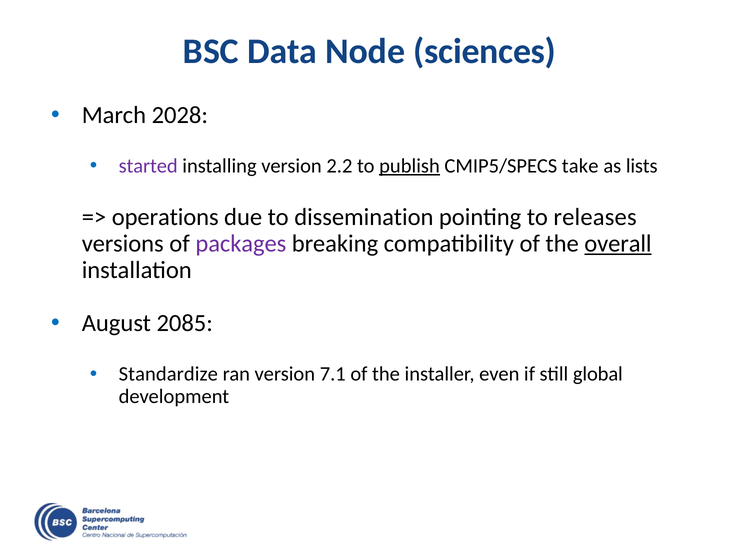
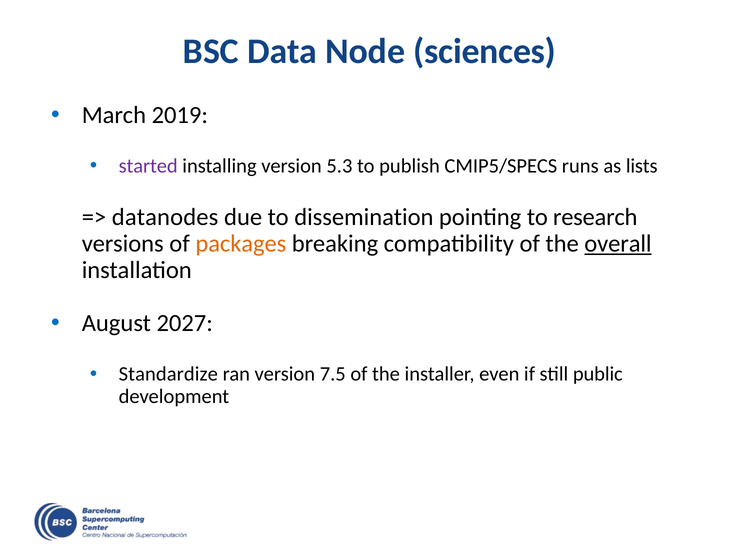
2028: 2028 -> 2019 (180, 115)
2.2: 2.2 -> 5.3 (339, 166)
publish underline: present -> none (409, 166)
take: take -> runs (580, 166)
operations: operations -> datanodes (165, 217)
releases: releases -> research (595, 217)
packages colour: purple -> orange (241, 243)
2085: 2085 -> 2027 (185, 323)
7.1: 7.1 -> 7.5 (333, 374)
global: global -> public (598, 374)
